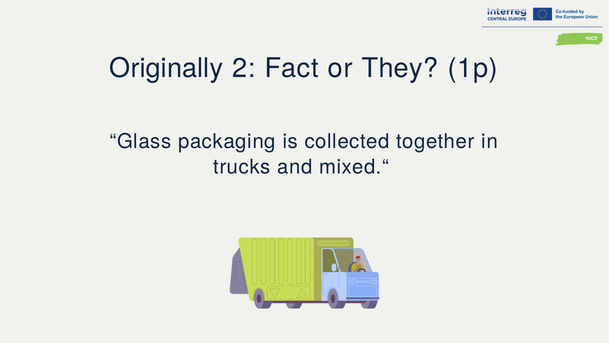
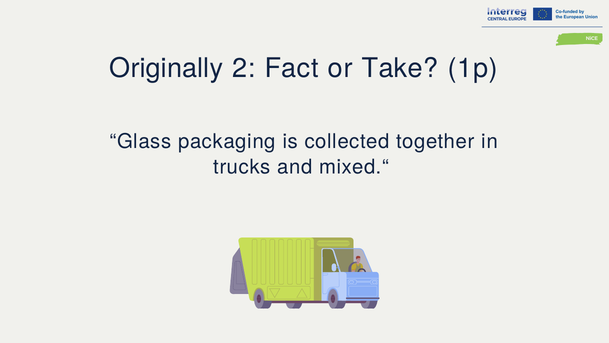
They: They -> Take (400, 68)
